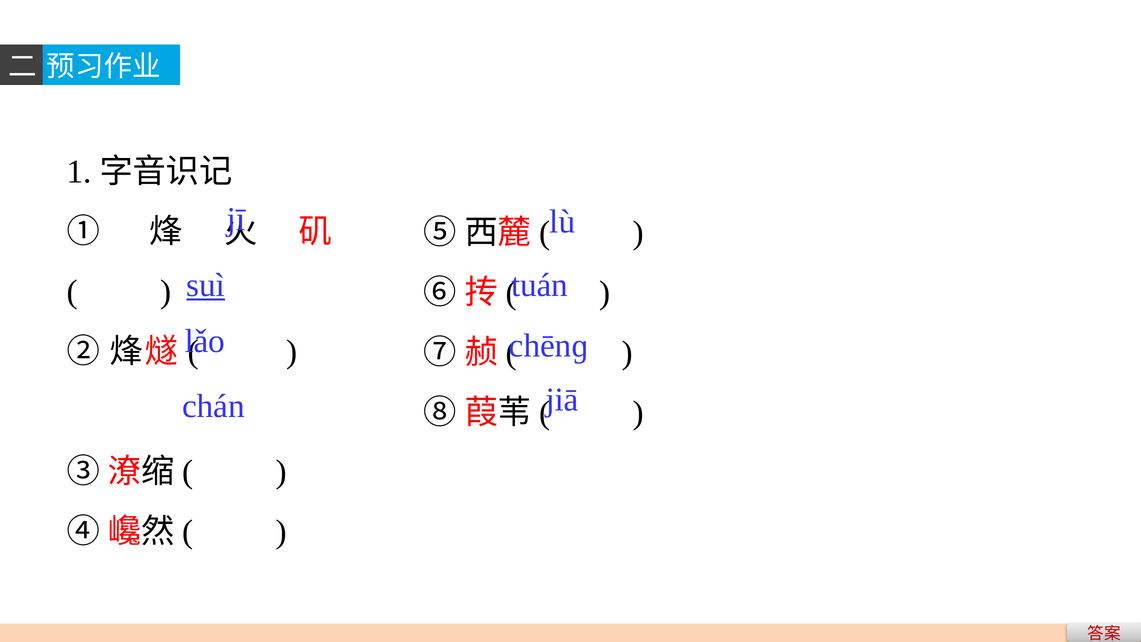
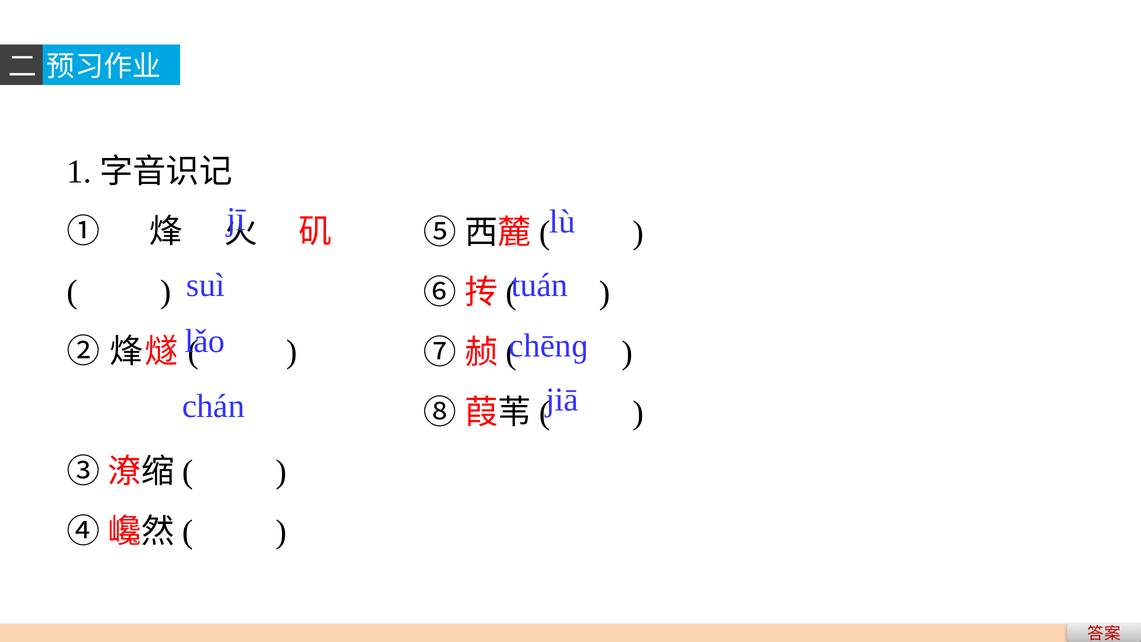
suì underline: present -> none (206, 285)
